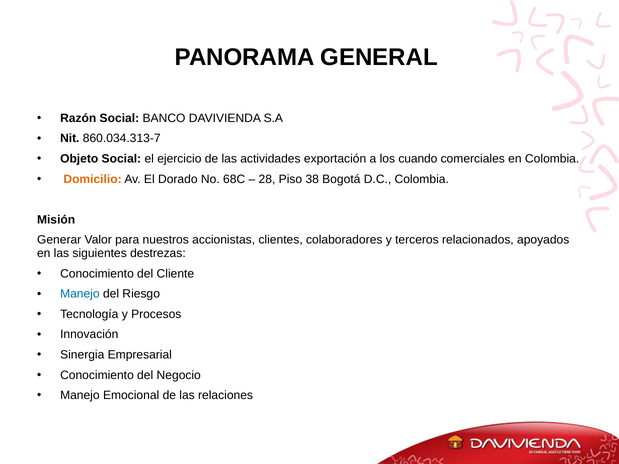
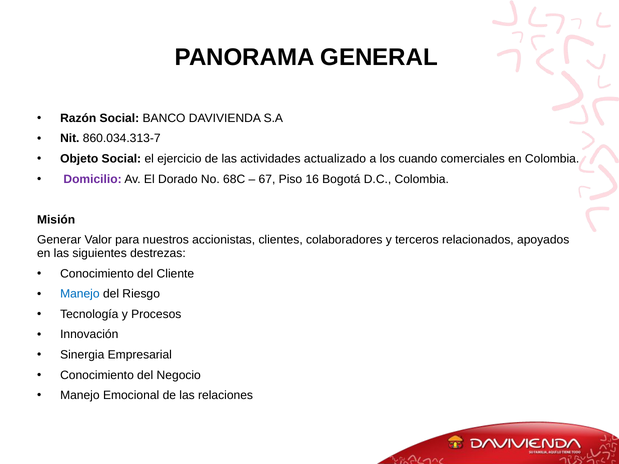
exportación: exportación -> actualizado (335, 159)
Domicilio colour: orange -> purple (93, 179)
28: 28 -> 67 (267, 179)
38: 38 -> 16 (312, 179)
